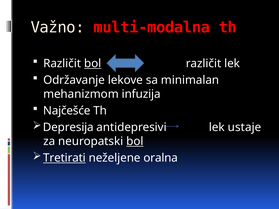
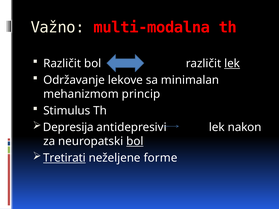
bol underline: present -> none (93, 64)
lek underline: none -> present (232, 64)
infuzija: infuzija -> princip (141, 94)
Najčešće: Najčešće -> Stimulus (67, 111)
ustaje: ustaje -> nakon (245, 128)
oralna: oralna -> forme (161, 158)
